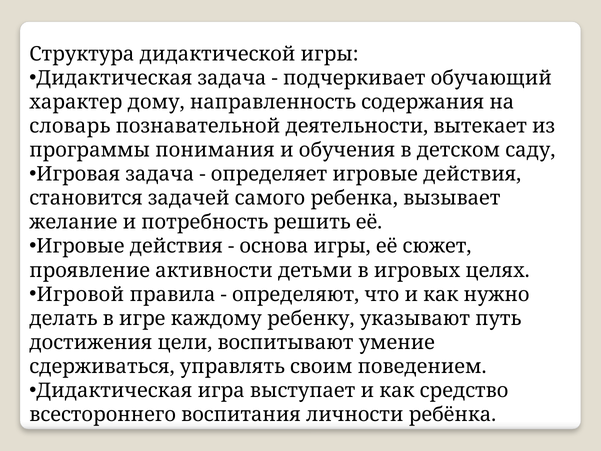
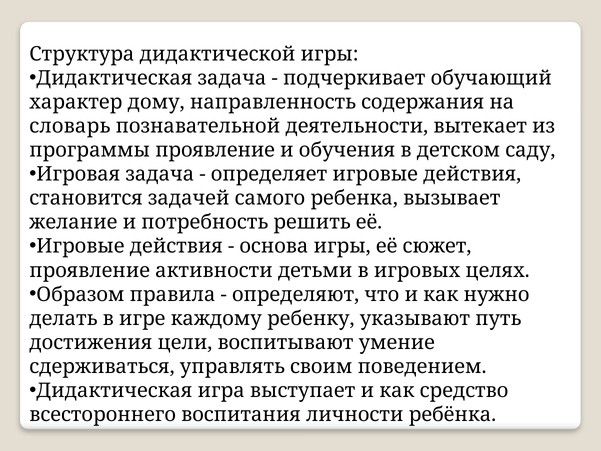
программы понимания: понимания -> проявление (215, 150)
Игровой: Игровой -> Образом (80, 294)
